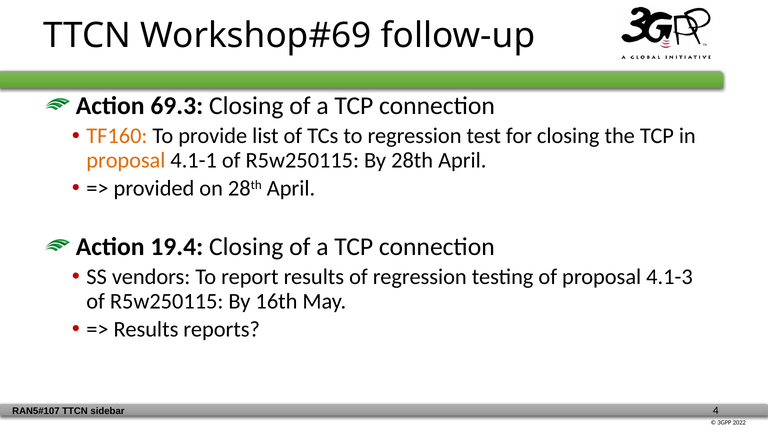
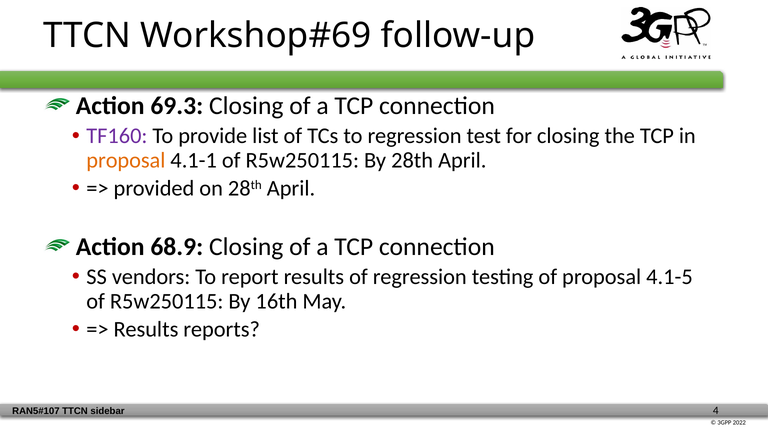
TF160 colour: orange -> purple (117, 136)
19.4: 19.4 -> 68.9 (177, 247)
4.1-3: 4.1-3 -> 4.1-5 (669, 277)
